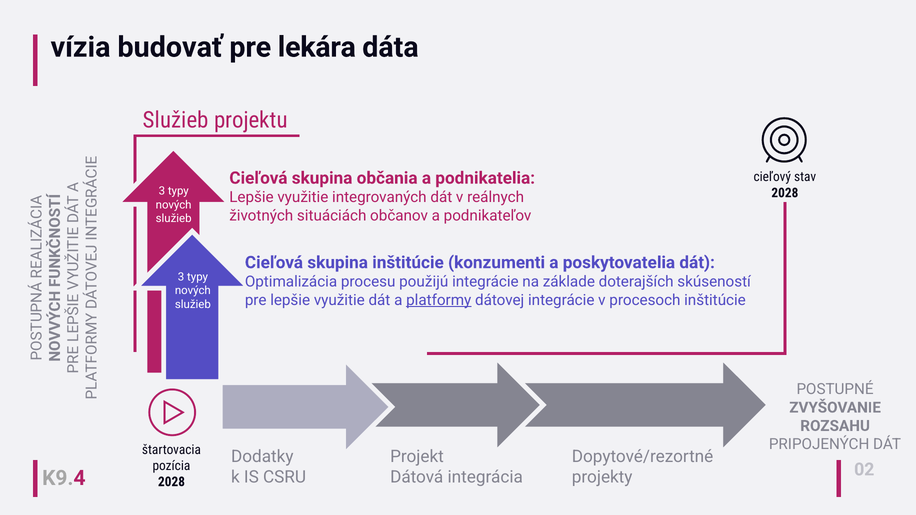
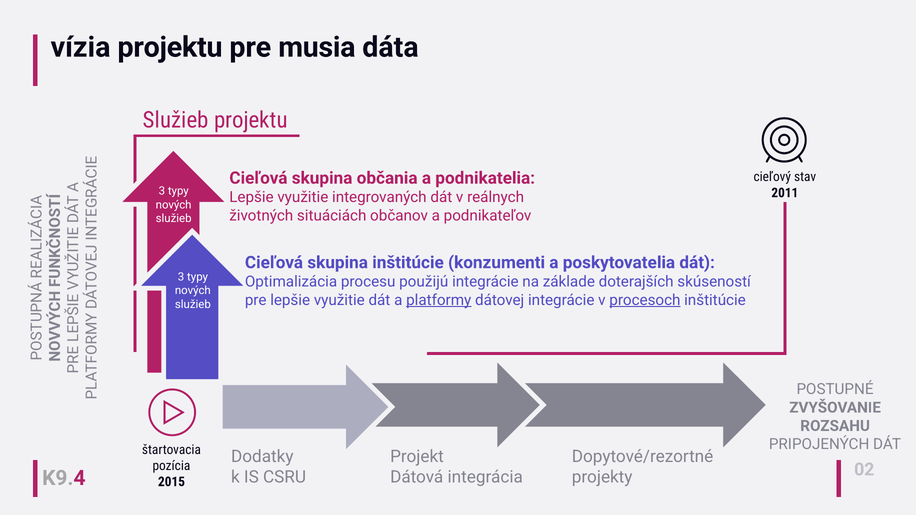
vízia budovať: budovať -> projektu (170, 47)
lekára: lekára -> musia (317, 47)
2028: 2028 -> 2011 (785, 193)
procesoch underline: none -> present (645, 300)
2028: 2028 -> 2015 (171, 482)
